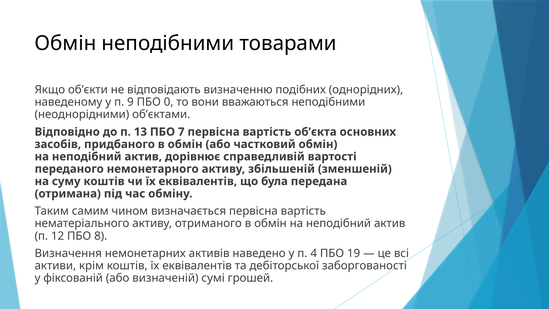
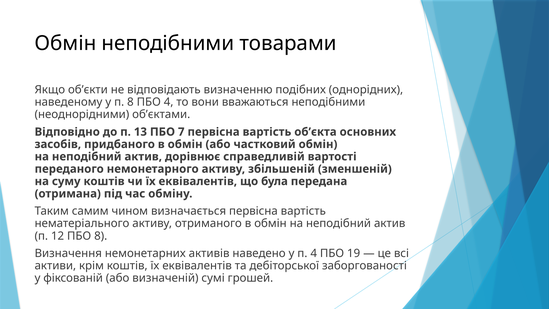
п 9: 9 -> 8 (130, 102)
ПБО 0: 0 -> 4 (169, 102)
